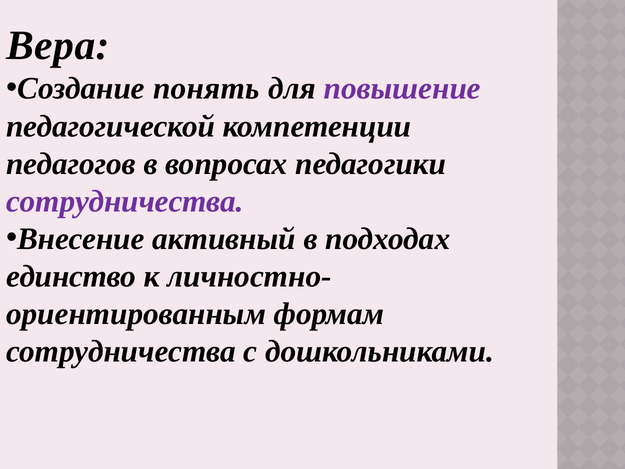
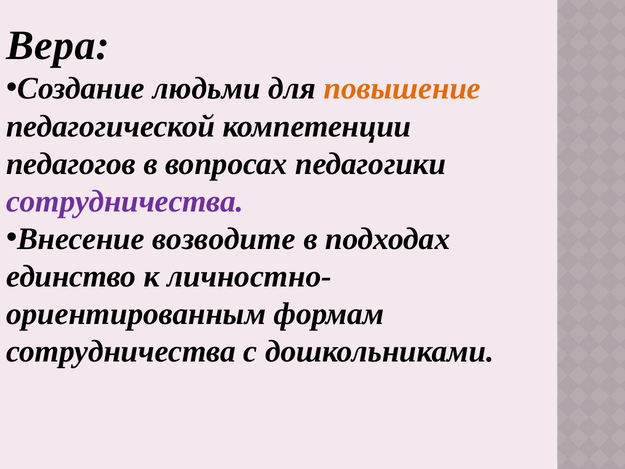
понять: понять -> людьми (207, 89)
повышение colour: purple -> orange (402, 89)
активный: активный -> возводите (224, 239)
